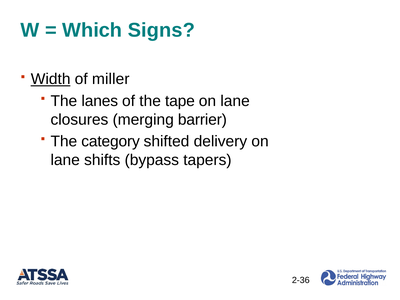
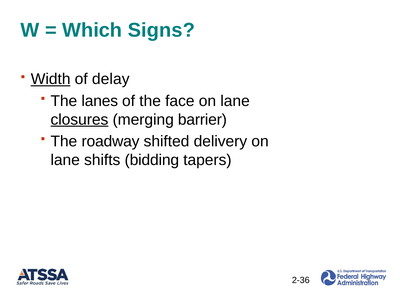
miller: miller -> delay (111, 79)
tape: tape -> face (180, 101)
closures underline: none -> present (79, 120)
category: category -> roadway (111, 141)
bypass: bypass -> bidding (152, 160)
